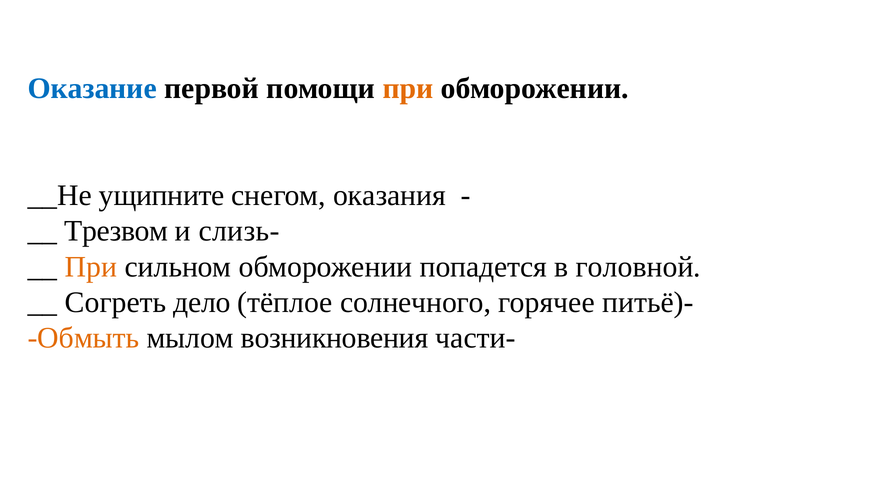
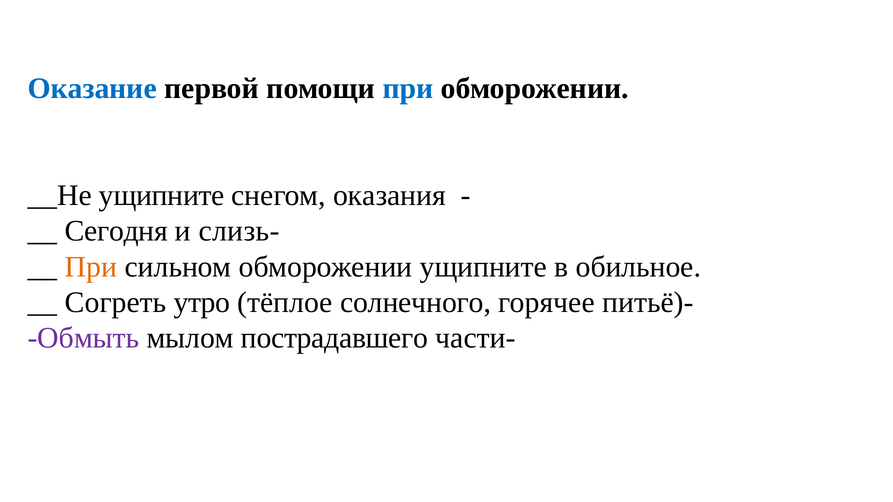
при colour: orange -> blue (408, 88)
Трезвом: Трезвом -> Сегодня (116, 231)
обморожении попадется: попадется -> ущипните (483, 267)
головной: головной -> обильное (638, 267)
дело: дело -> утро (202, 303)
Обмыть colour: orange -> purple (83, 338)
возникновения: возникновения -> пострадавшего (335, 338)
